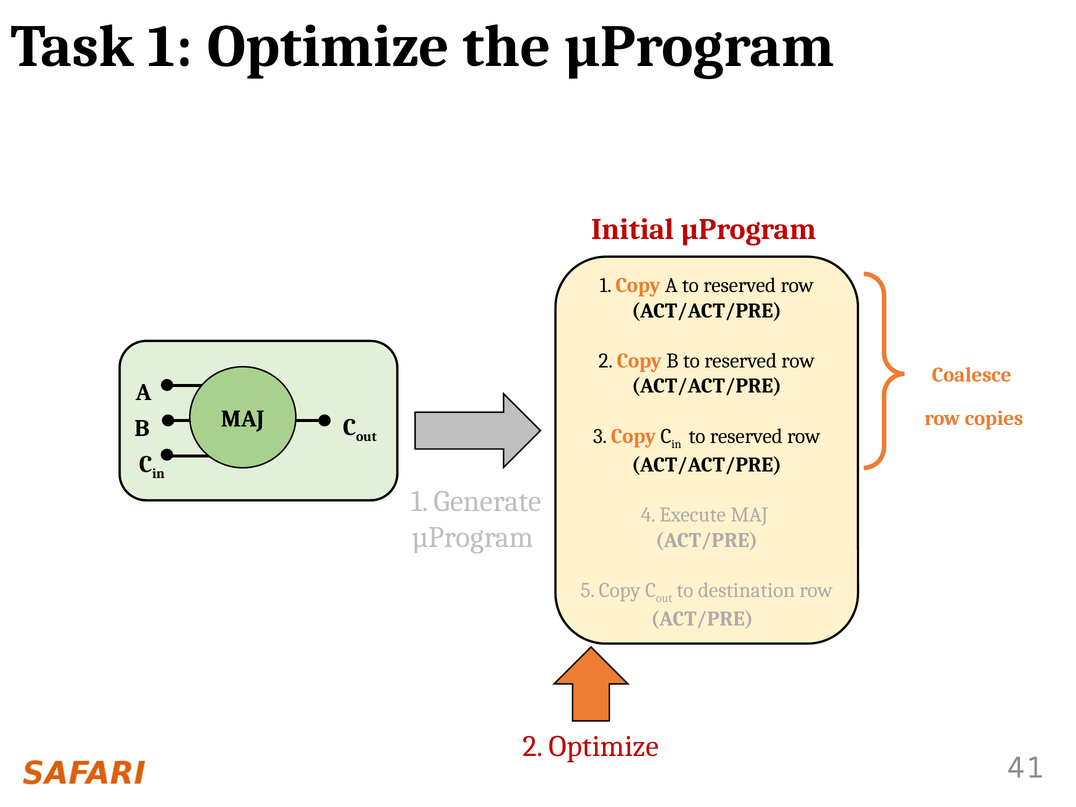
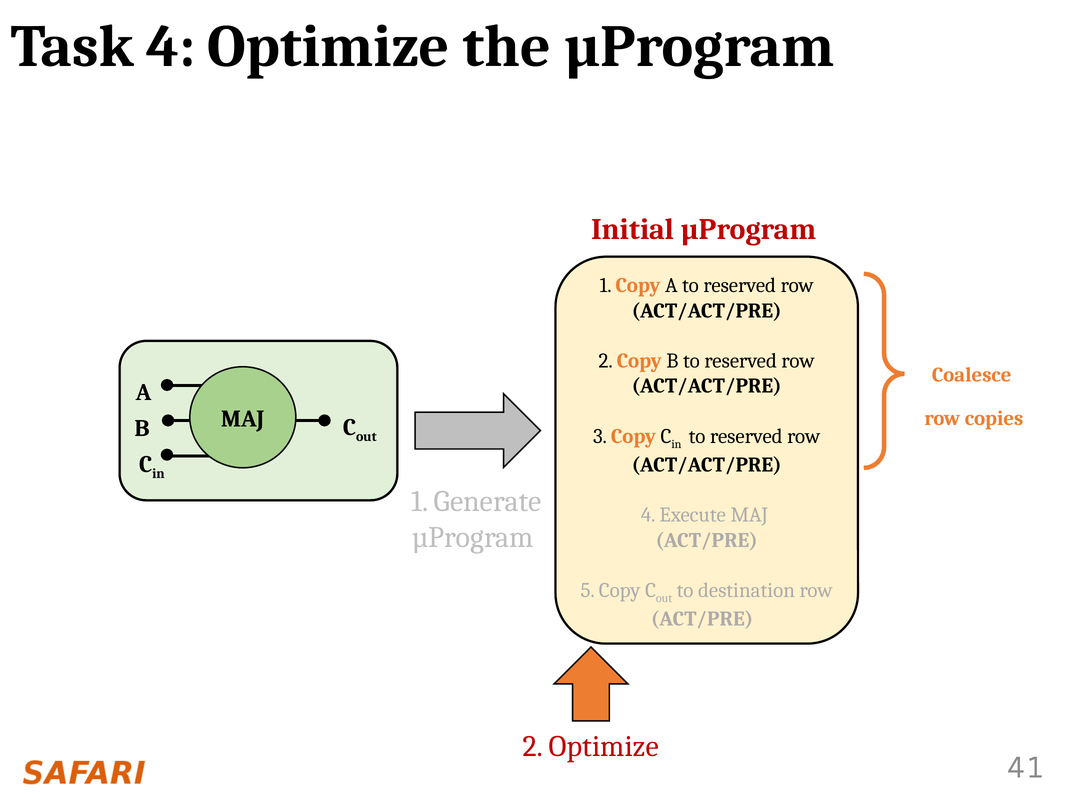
Task 1: 1 -> 4 (171, 47)
